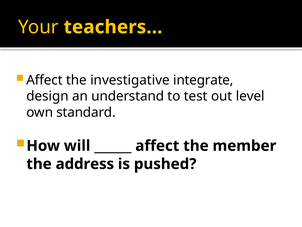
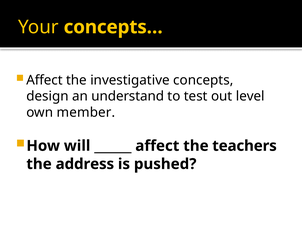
teachers…: teachers… -> concepts… (113, 27)
integrate: integrate -> concepts (203, 80)
standard: standard -> member (86, 112)
member: member -> teachers (245, 146)
